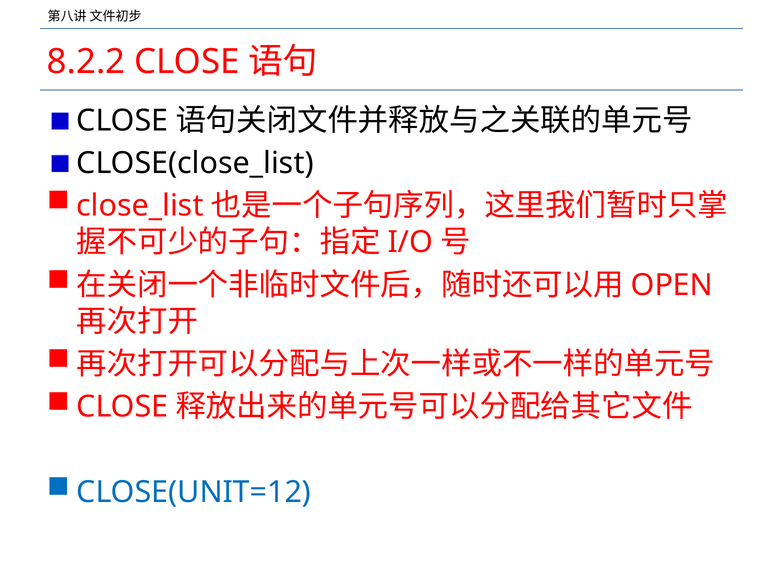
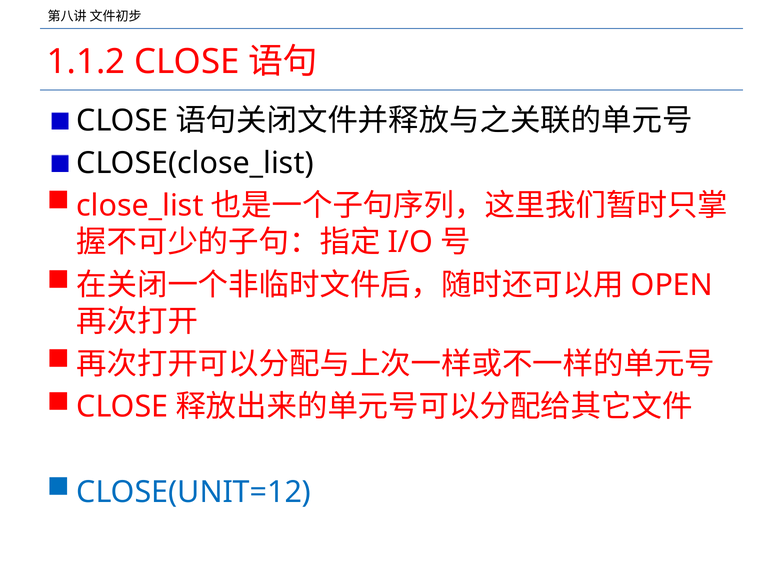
8.2.2: 8.2.2 -> 1.1.2 (86, 62)
